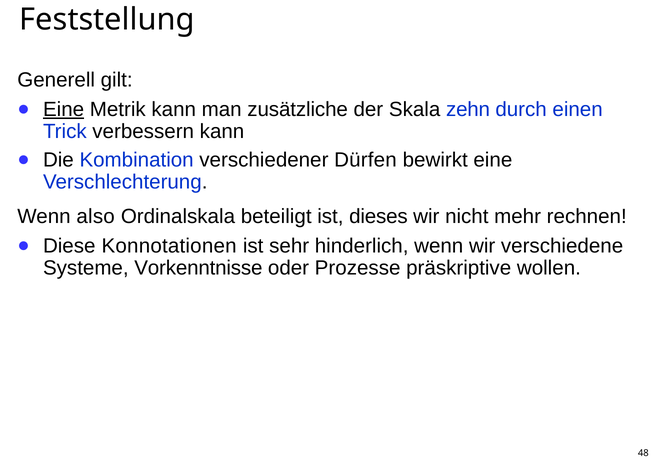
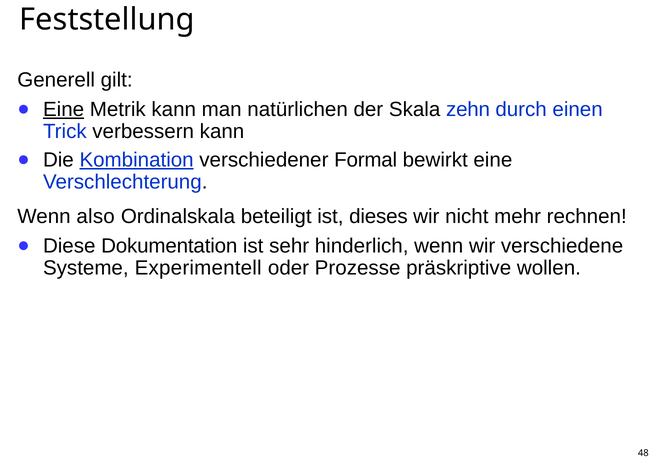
zusätzliche: zusätzliche -> natürlichen (298, 109)
Kombination underline: none -> present (137, 160)
Dürfen: Dürfen -> Formal (366, 160)
Konnotationen: Konnotationen -> Dokumentation (169, 246)
Vorkenntnisse: Vorkenntnisse -> Experimentell (198, 268)
